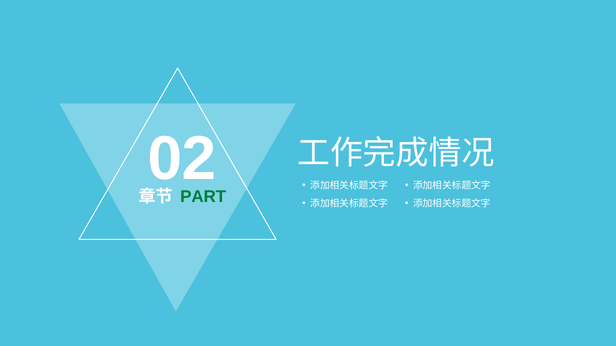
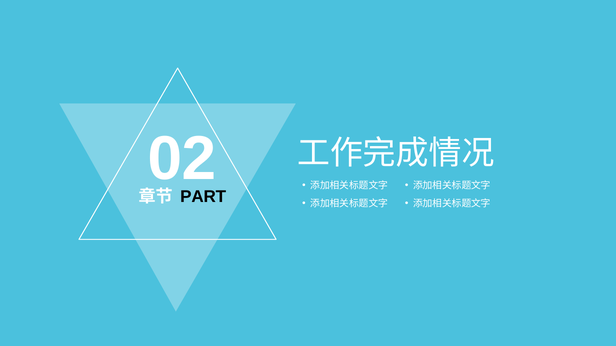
PART colour: green -> black (203, 197)
